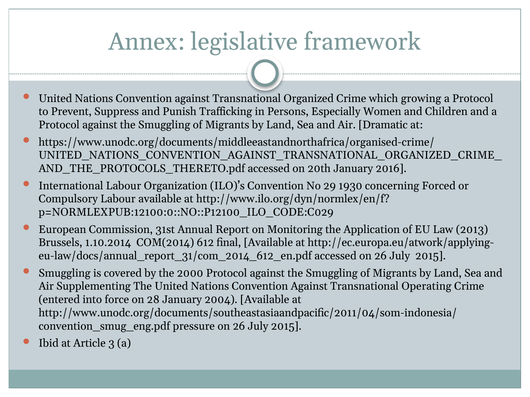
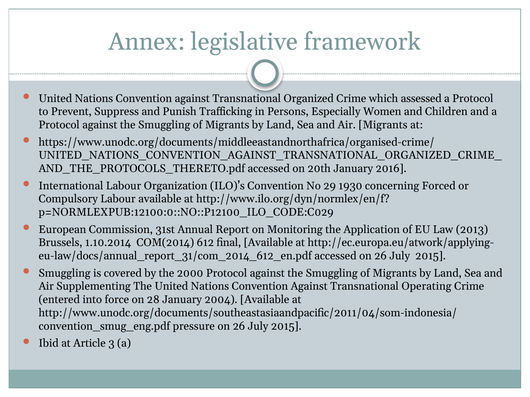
growing: growing -> assessed (421, 99)
Air Dramatic: Dramatic -> Migrants (383, 125)
